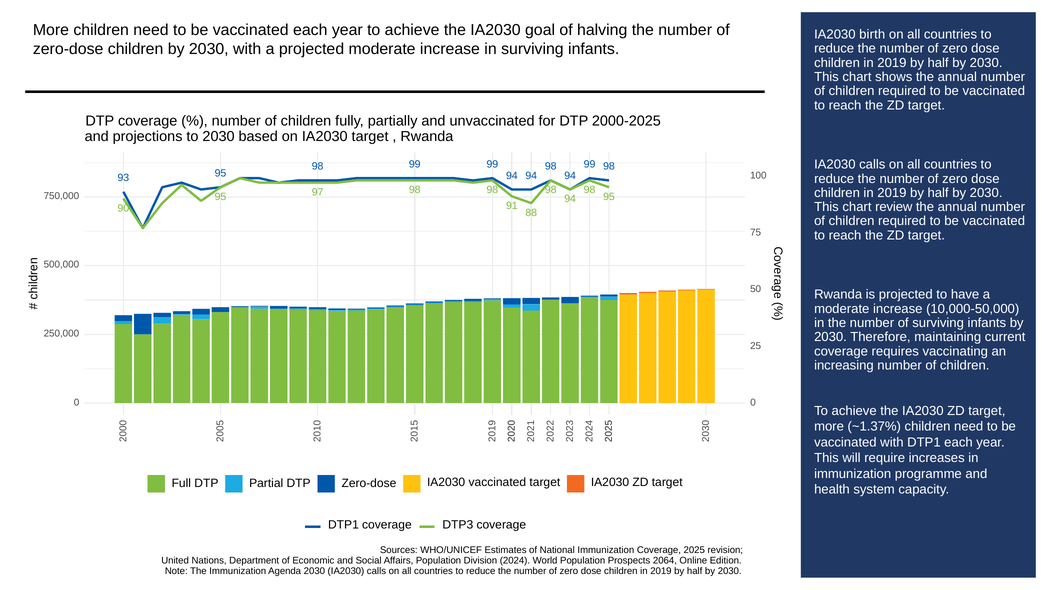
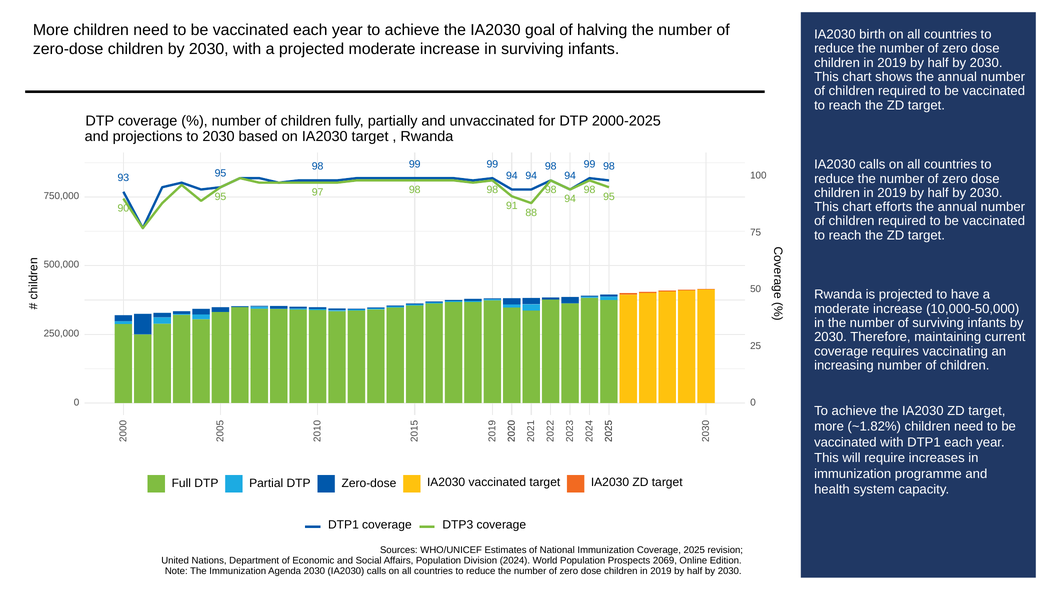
review: review -> efforts (894, 207)
~1.37%: ~1.37% -> ~1.82% (874, 427)
2064: 2064 -> 2069 (665, 561)
